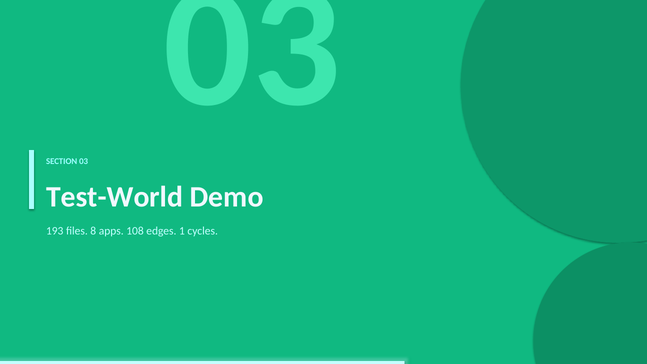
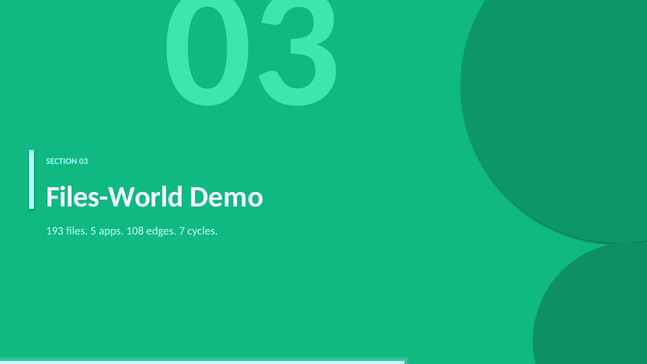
Test-World: Test-World -> Files-World (115, 197)
8: 8 -> 5 (93, 231)
1: 1 -> 7 (182, 231)
